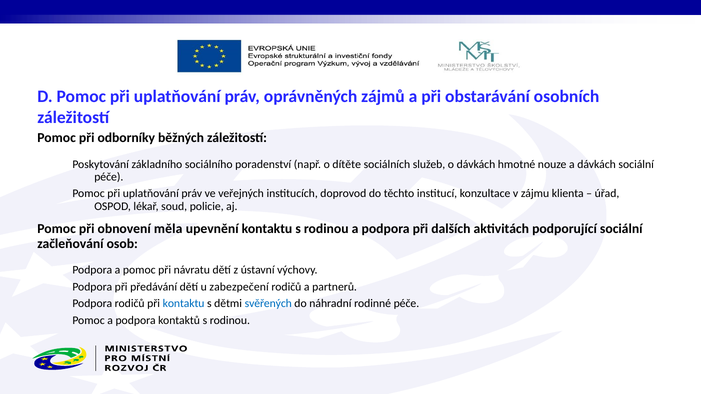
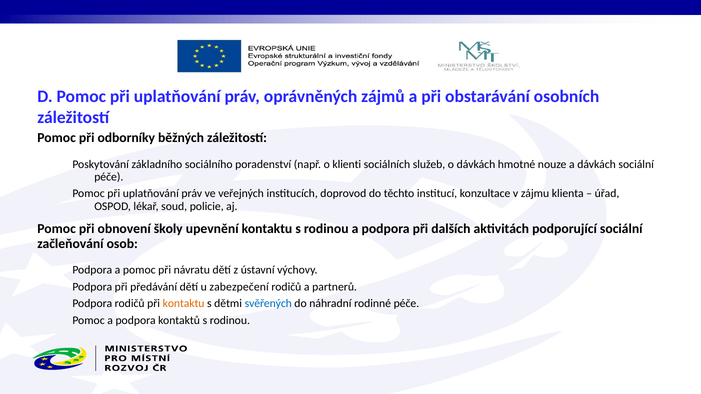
dítěte: dítěte -> klienti (347, 164)
měla: měla -> školy (168, 229)
kontaktu colour: blue -> orange (184, 304)
